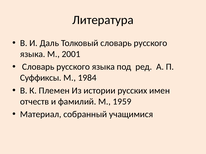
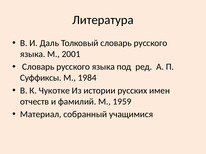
Племен: Племен -> Чукотке (54, 91)
